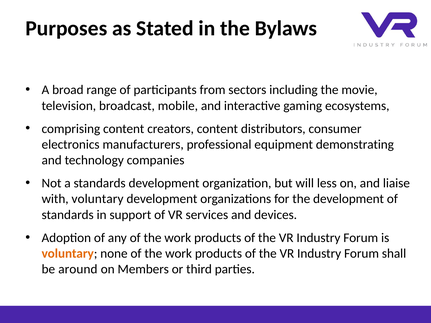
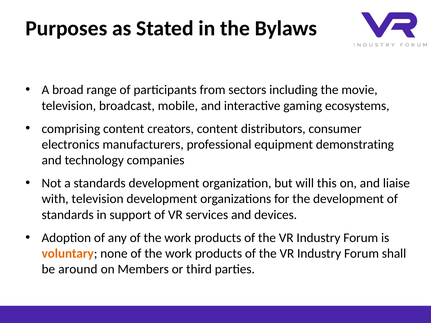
less: less -> this (327, 183)
with voluntary: voluntary -> television (98, 199)
